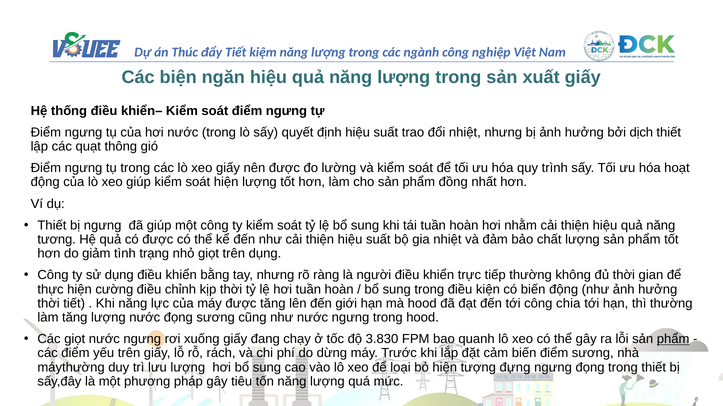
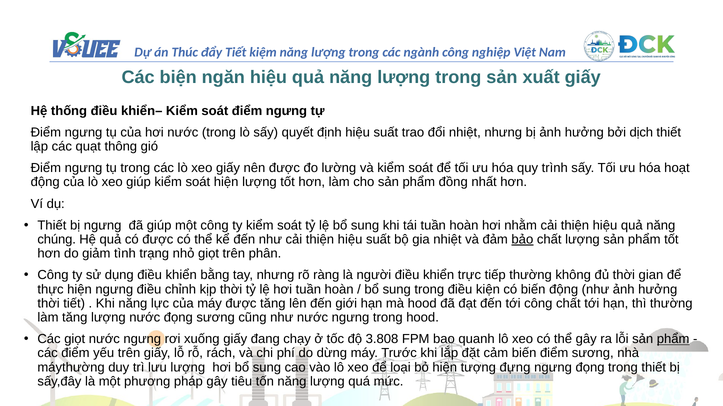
tương: tương -> chúng (57, 240)
bảo underline: none -> present (522, 240)
trên dụng: dụng -> phân (265, 254)
hiện cường: cường -> ngưng (114, 290)
công chia: chia -> chất (568, 304)
3.830: 3.830 -> 3.808 (382, 340)
